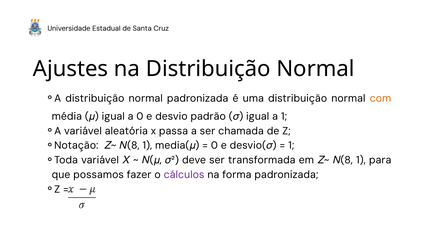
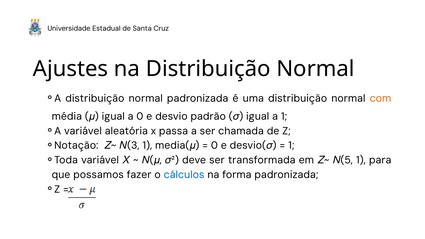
8: 8 -> 3 (133, 146)
8: 8 -> 5 (347, 160)
cálculos colour: purple -> blue (184, 175)
